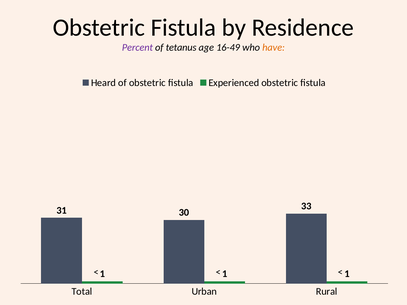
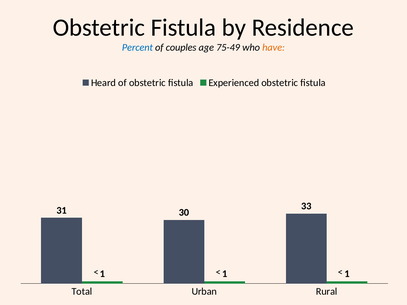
Percent colour: purple -> blue (137, 48)
tetanus: tetanus -> couples (181, 48)
16-49: 16-49 -> 75-49 (228, 48)
